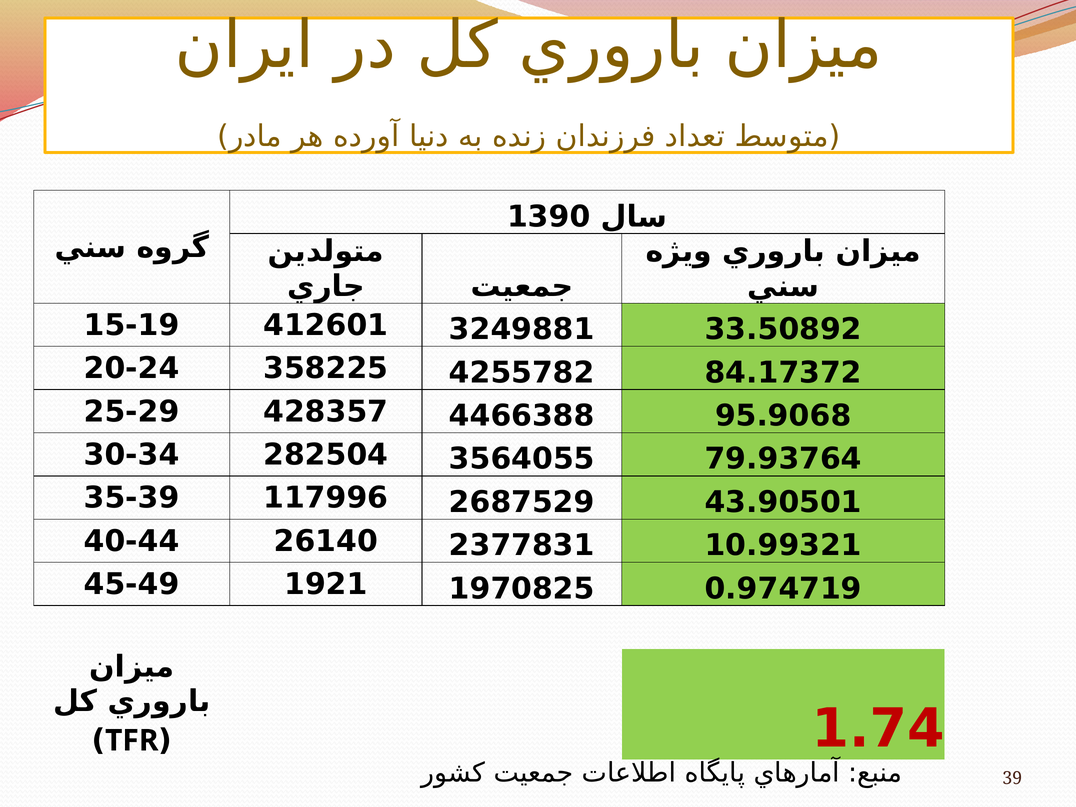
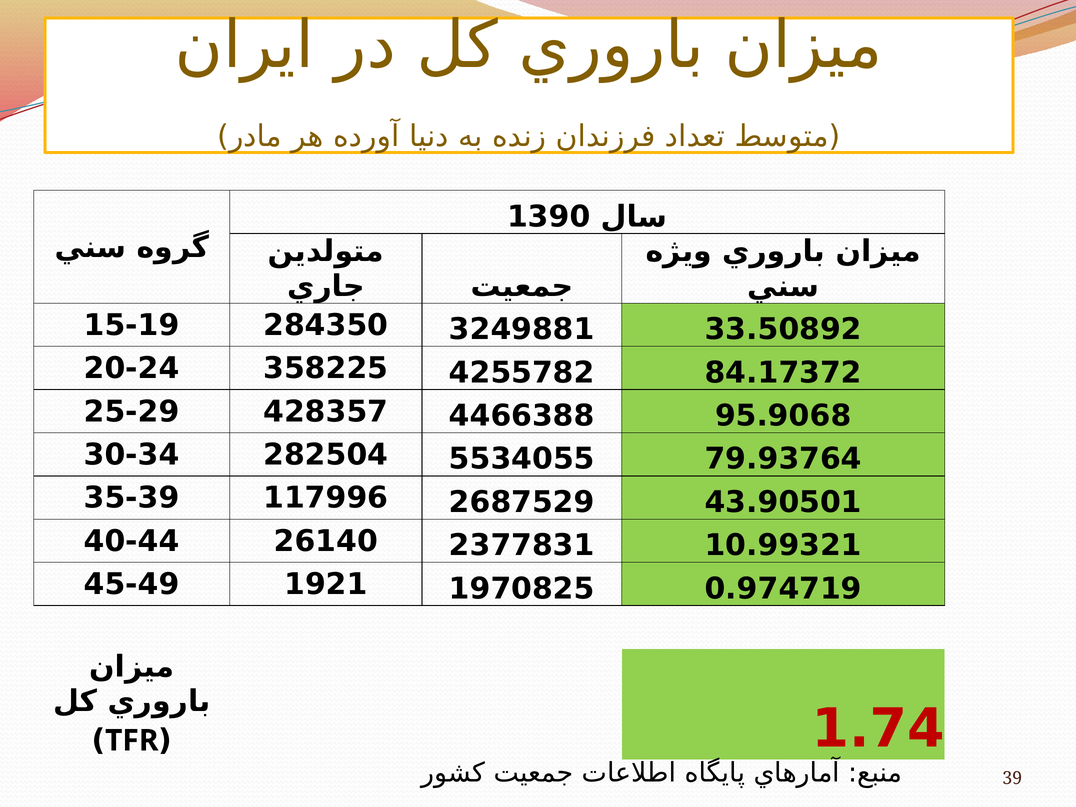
412601: 412601 -> 284350 (326, 325)
3564055: 3564055 -> 5534055 (522, 459)
